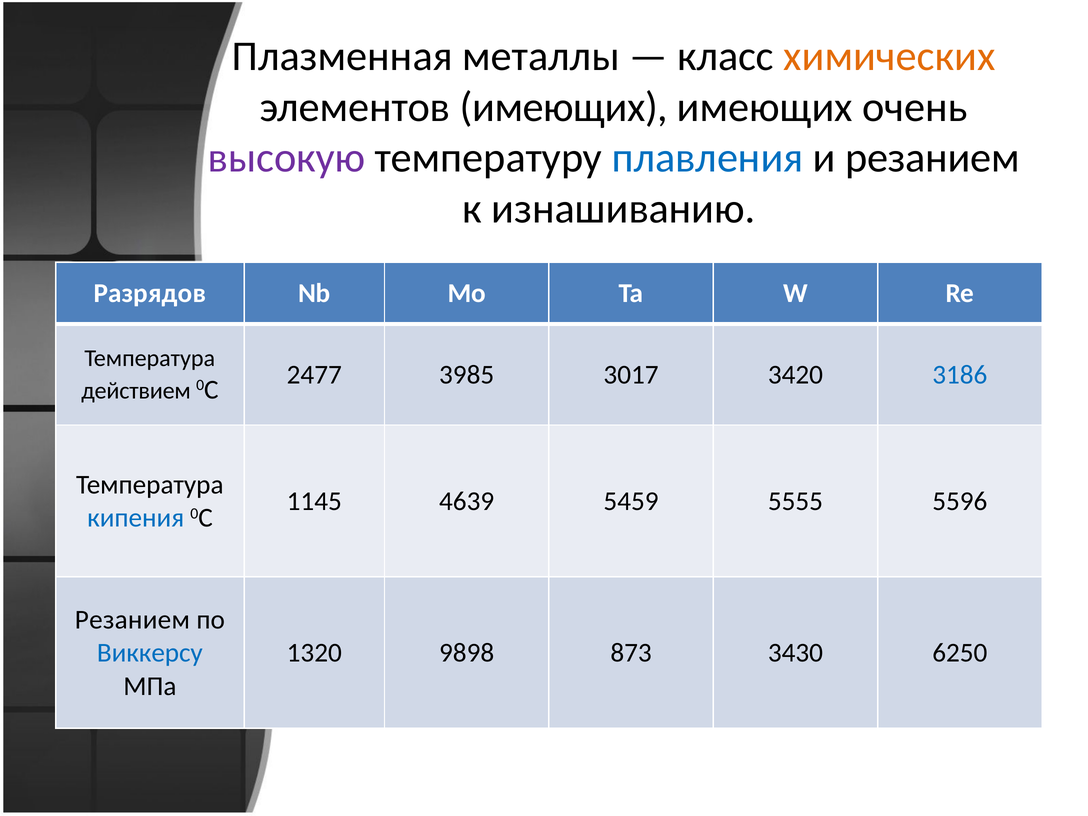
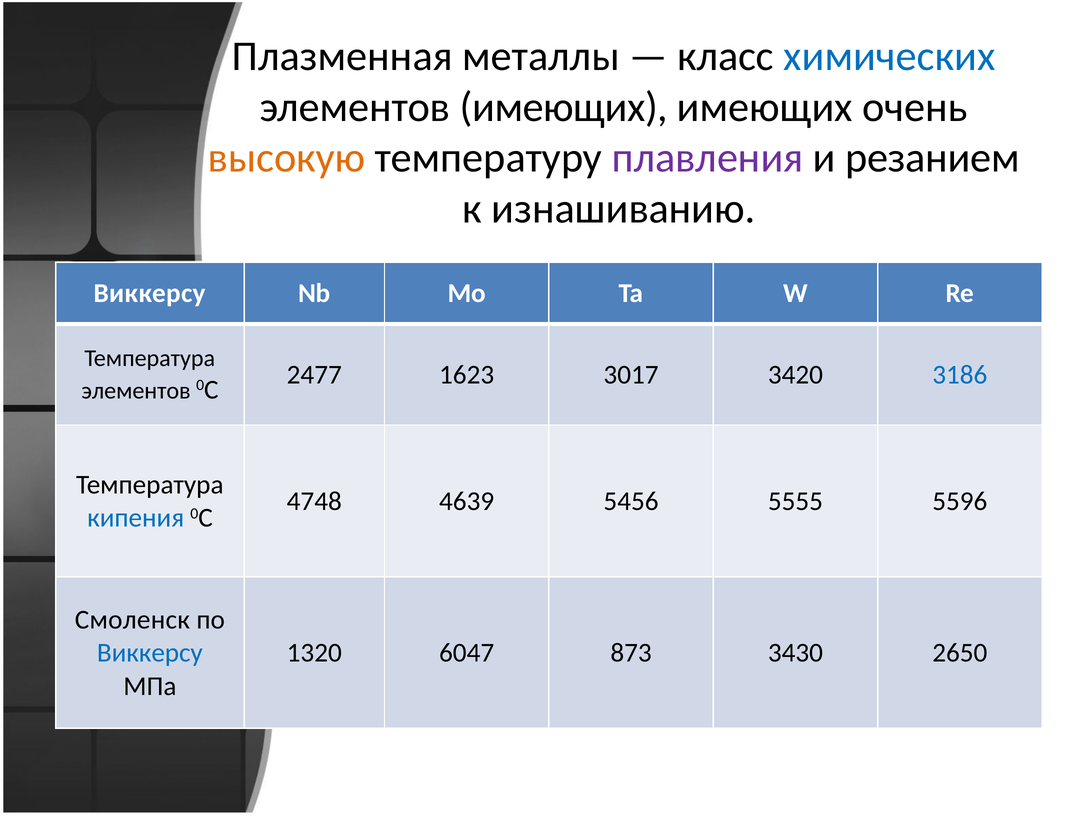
химических colour: orange -> blue (889, 56)
высокую colour: purple -> orange (287, 158)
плавления colour: blue -> purple (707, 158)
Разрядов: Разрядов -> Виккерсу (150, 293)
3985: 3985 -> 1623 (467, 375)
действием: действием -> элементов (136, 391)
1145: 1145 -> 4748 (314, 501)
5459: 5459 -> 5456 (631, 501)
Резанием: Резанием -> Смоленск (132, 620)
9898: 9898 -> 6047 (467, 653)
6250: 6250 -> 2650 (960, 653)
